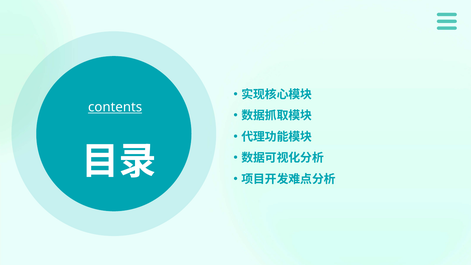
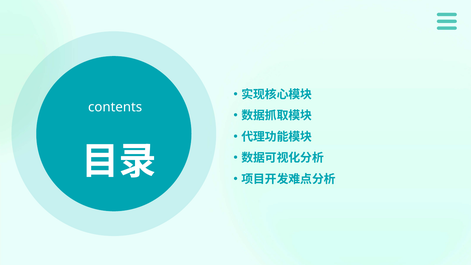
contents underline: present -> none (115, 107)
